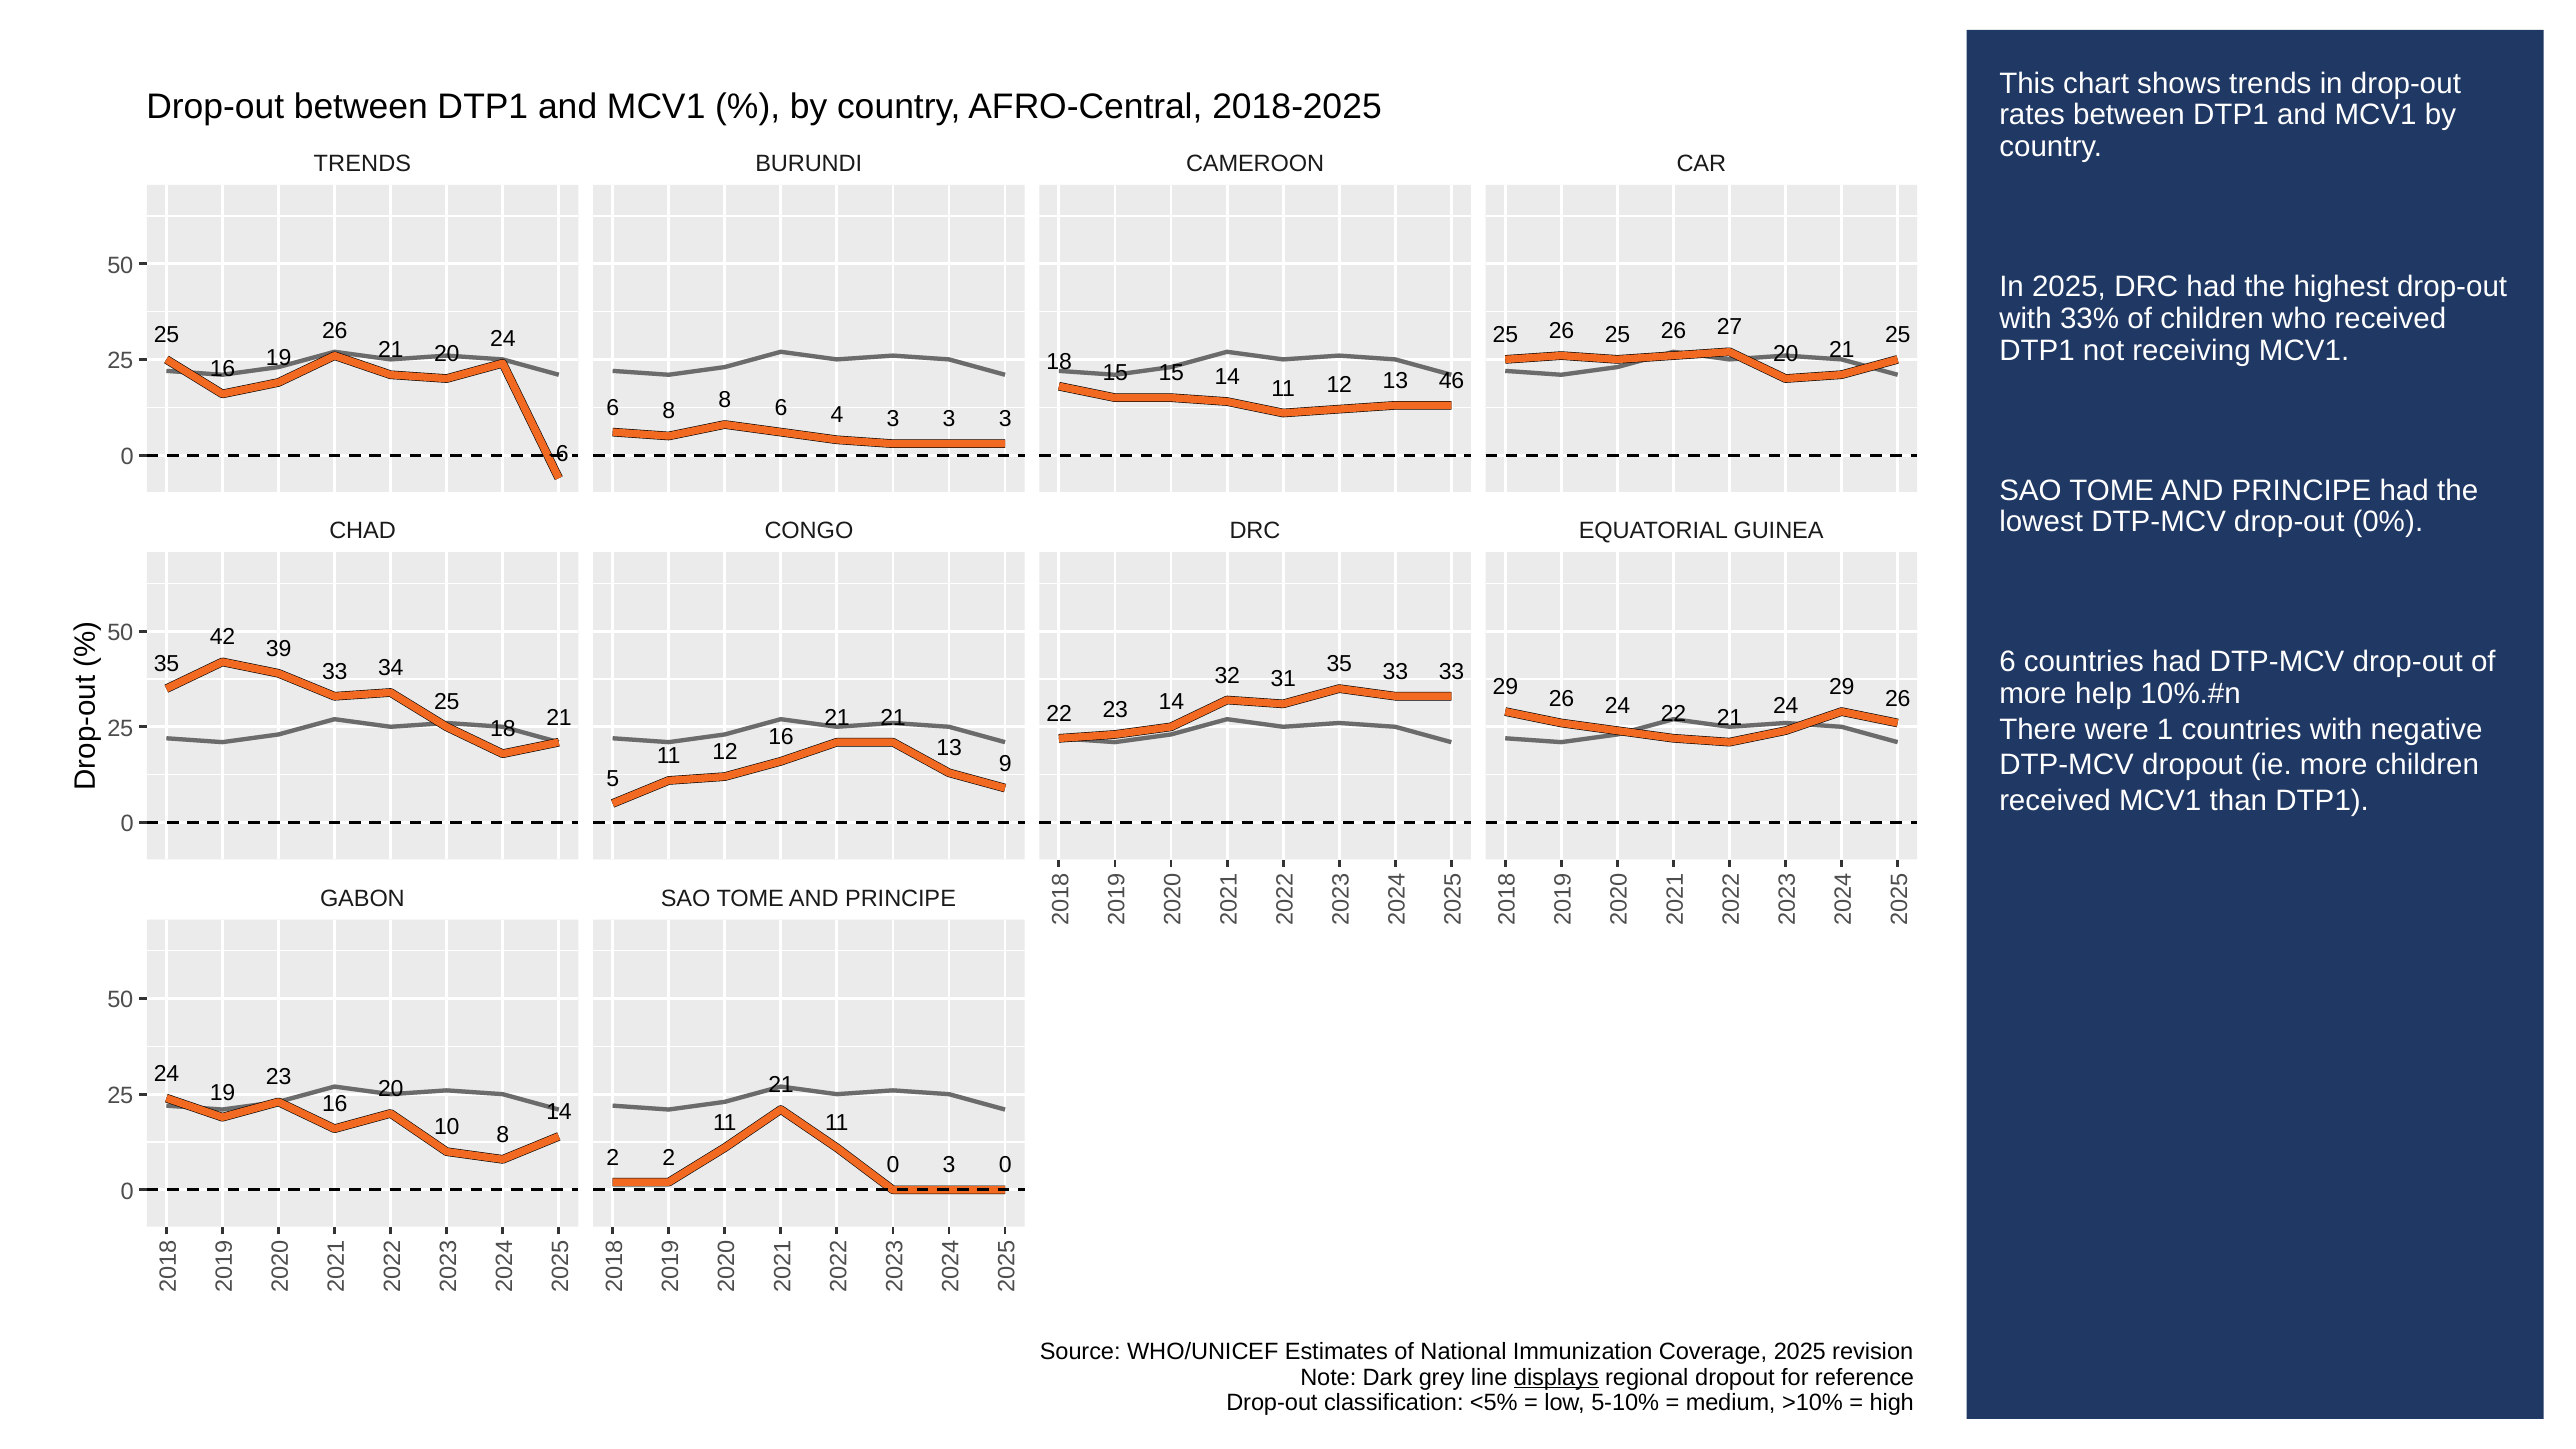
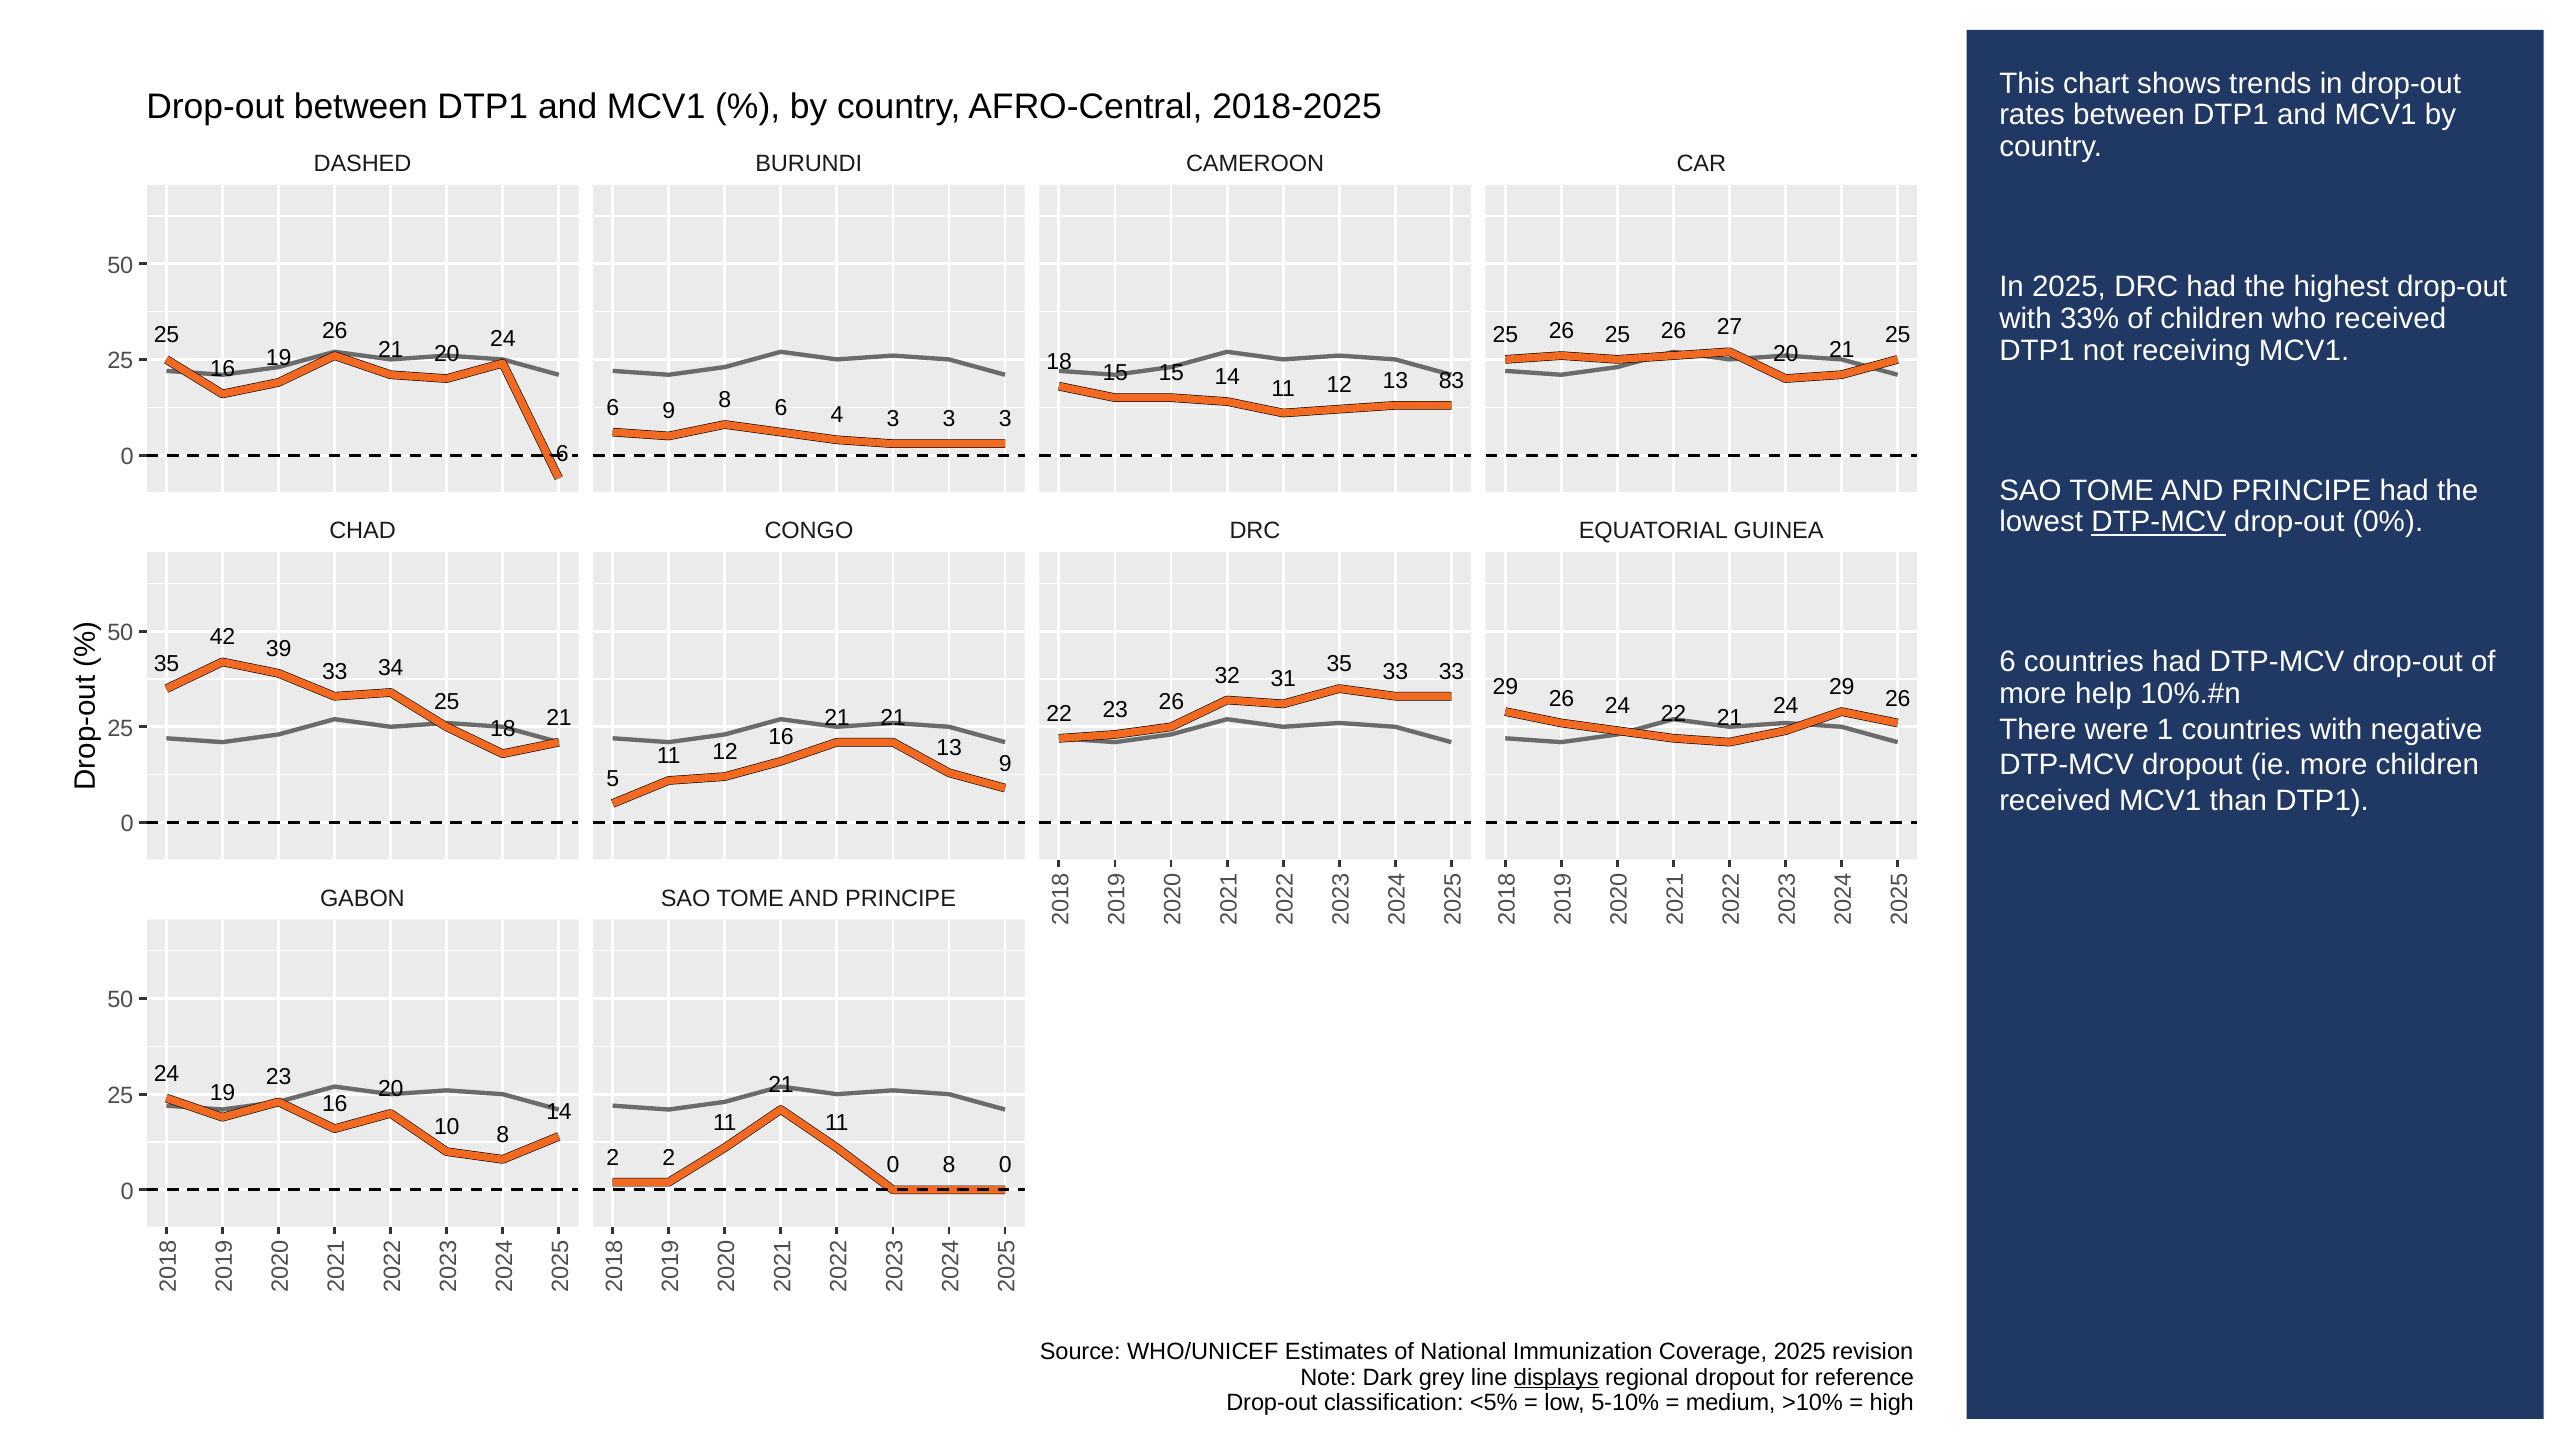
TRENDS: TRENDS -> DASHED (362, 164)
46: 46 -> 83 (1452, 381)
6 8: 8 -> 9 (669, 411)
DTP-MCV underline: none -> present (2159, 522)
23 14: 14 -> 26 (1171, 702)
0 3: 3 -> 8 (949, 1165)
